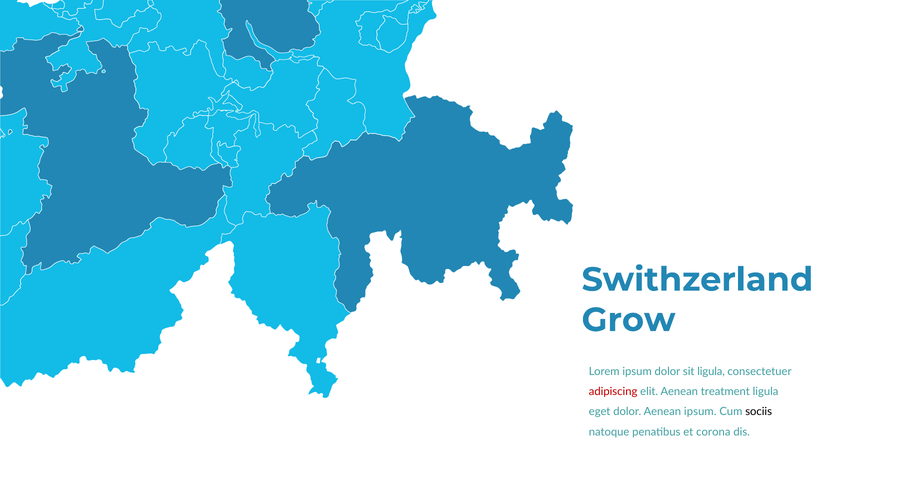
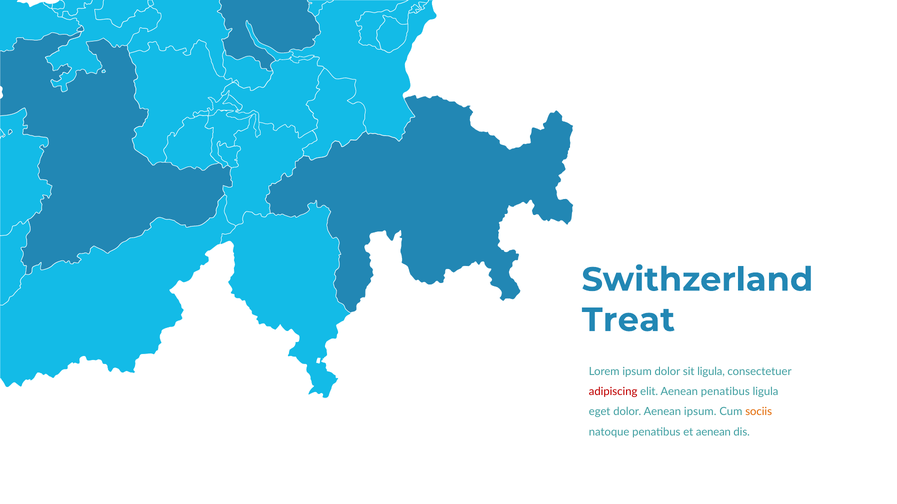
Grow: Grow -> Treat (628, 320)
Aenean treatment: treatment -> penatibus (725, 392)
sociis colour: black -> orange (759, 412)
et corona: corona -> aenean (713, 432)
